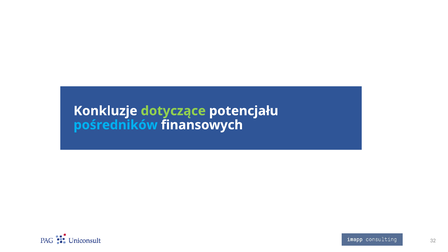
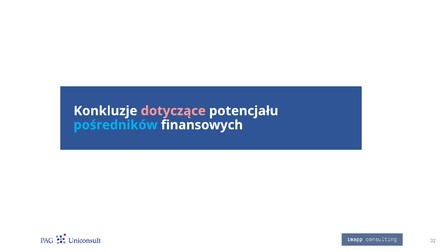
dotyczące colour: light green -> pink (173, 111)
